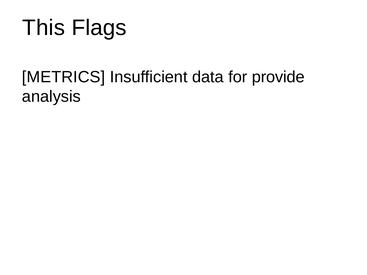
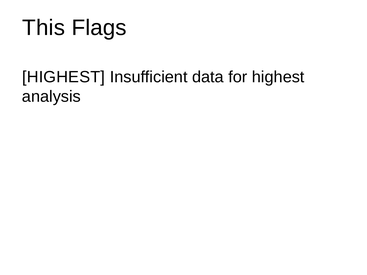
METRICS: METRICS -> HIGHEST (64, 77)
for provide: provide -> highest (278, 77)
